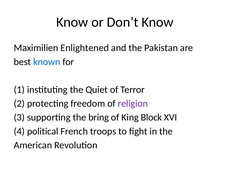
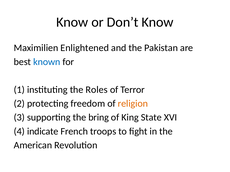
Quiet: Quiet -> Roles (97, 90)
religion colour: purple -> orange (133, 104)
Block: Block -> State (151, 118)
political: political -> indicate (43, 132)
